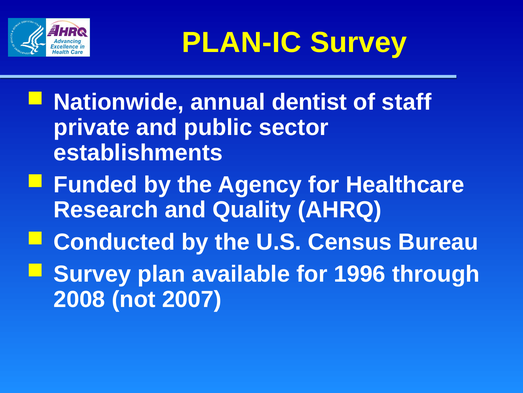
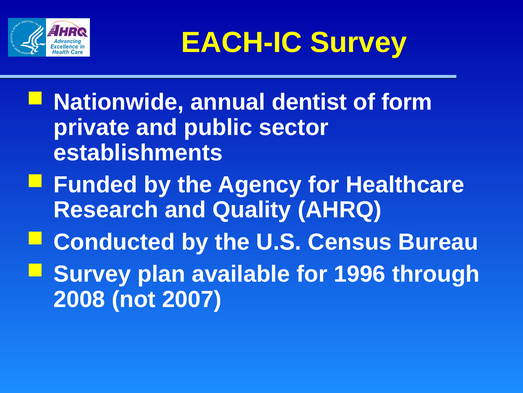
PLAN-IC: PLAN-IC -> EACH-IC (242, 43)
staff: staff -> form (407, 102)
